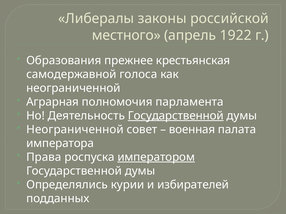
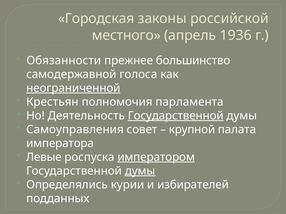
Либералы: Либералы -> Городская (96, 19)
1922: 1922 -> 1936 (236, 35)
Образования: Образования -> Обязанности (64, 61)
крестьянская: крестьянская -> большинство (193, 61)
неограниченной underline: none -> present (73, 88)
Аграрная: Аграрная -> Крестьян (52, 102)
Неограниченной: Неограниченной -> Самоуправления (75, 130)
военная: военная -> крупной (192, 130)
Права: Права -> Левые (44, 157)
думы underline: none -> present (140, 171)
